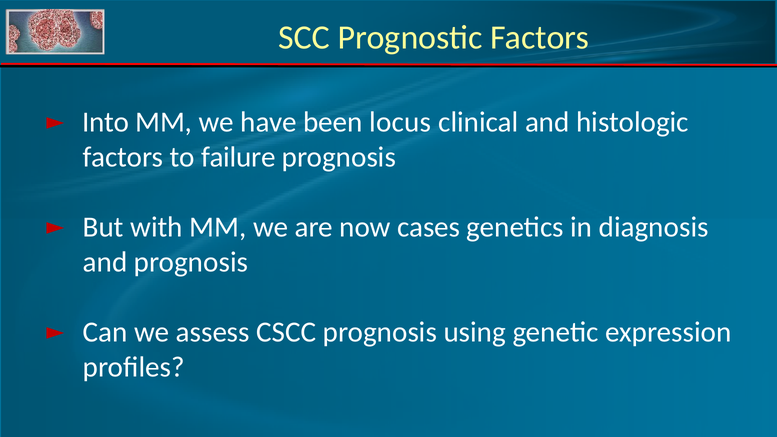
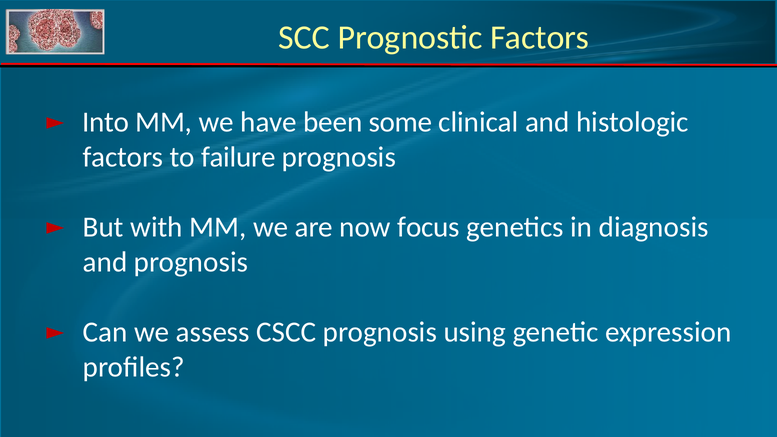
locus: locus -> some (401, 122)
cases: cases -> focus (429, 227)
